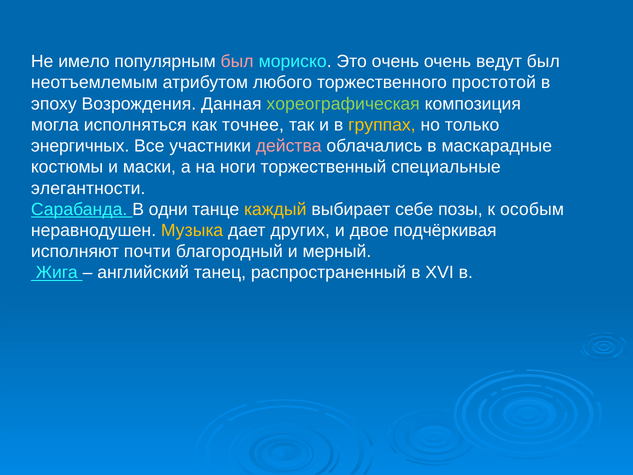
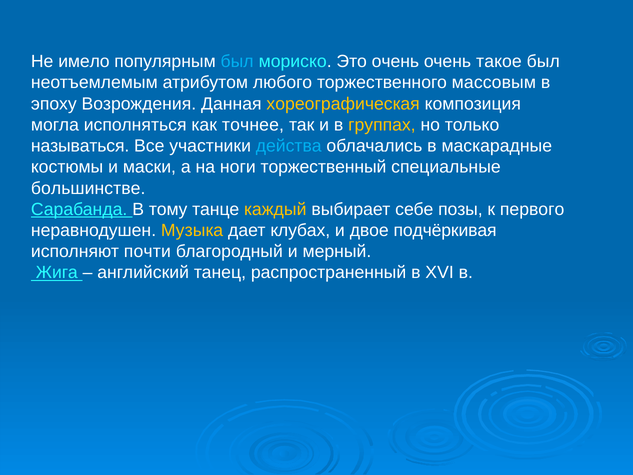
был colour: pink -> light blue (237, 61)
ведут: ведут -> такое (499, 61)
простотой: простотой -> массовым (494, 83)
хореографическая colour: light green -> yellow (343, 104)
энергичных: энергичных -> называться (80, 146)
действа colour: pink -> light blue (289, 146)
элегантности: элегантности -> большинстве (88, 188)
одни: одни -> тому (168, 209)
особым: особым -> первого (532, 209)
других: других -> клубах (300, 230)
